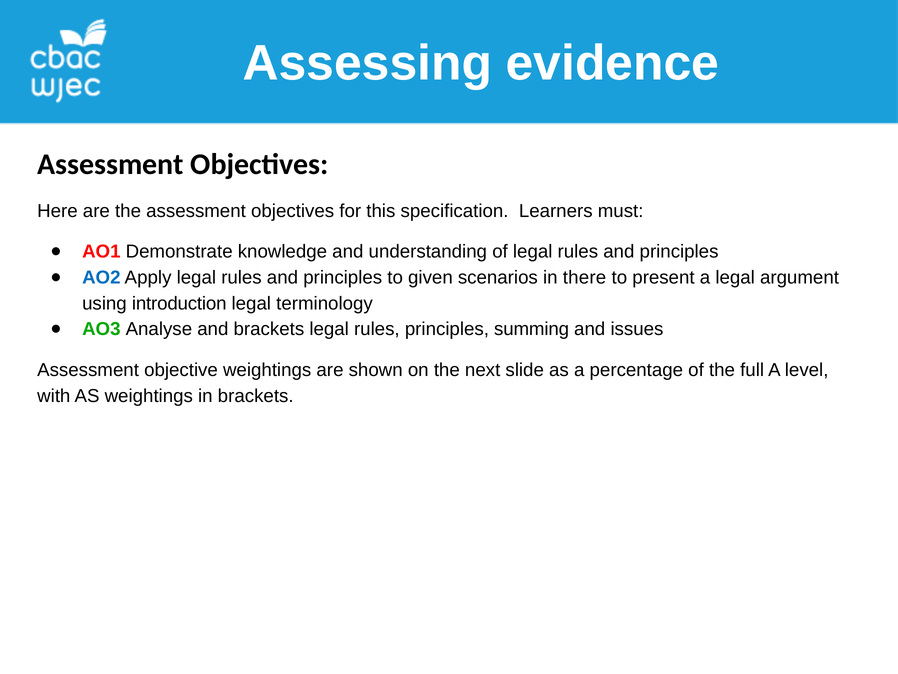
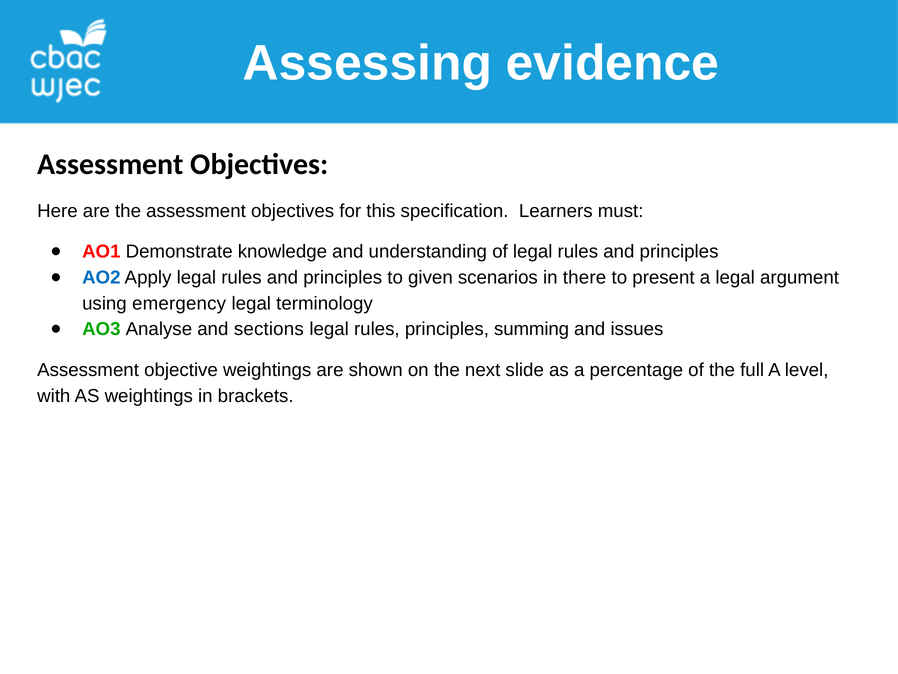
introduction: introduction -> emergency (179, 303)
and brackets: brackets -> sections (269, 329)
